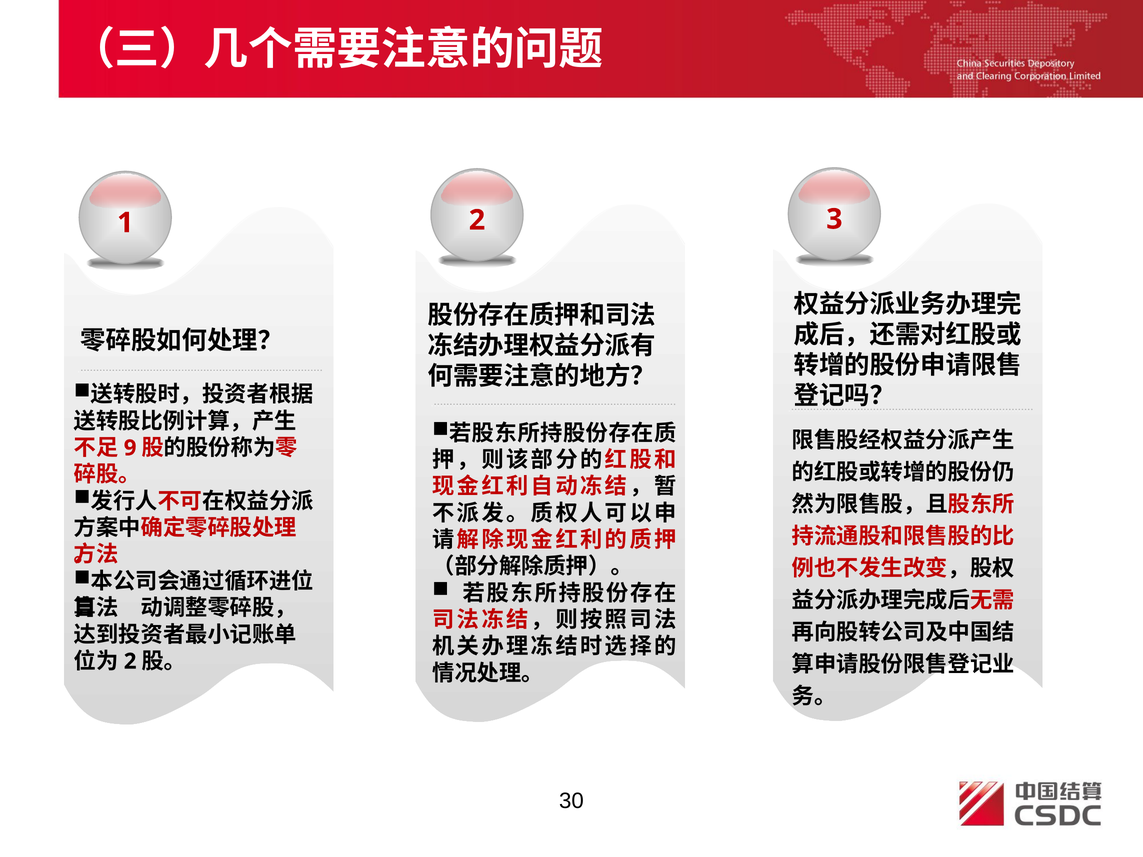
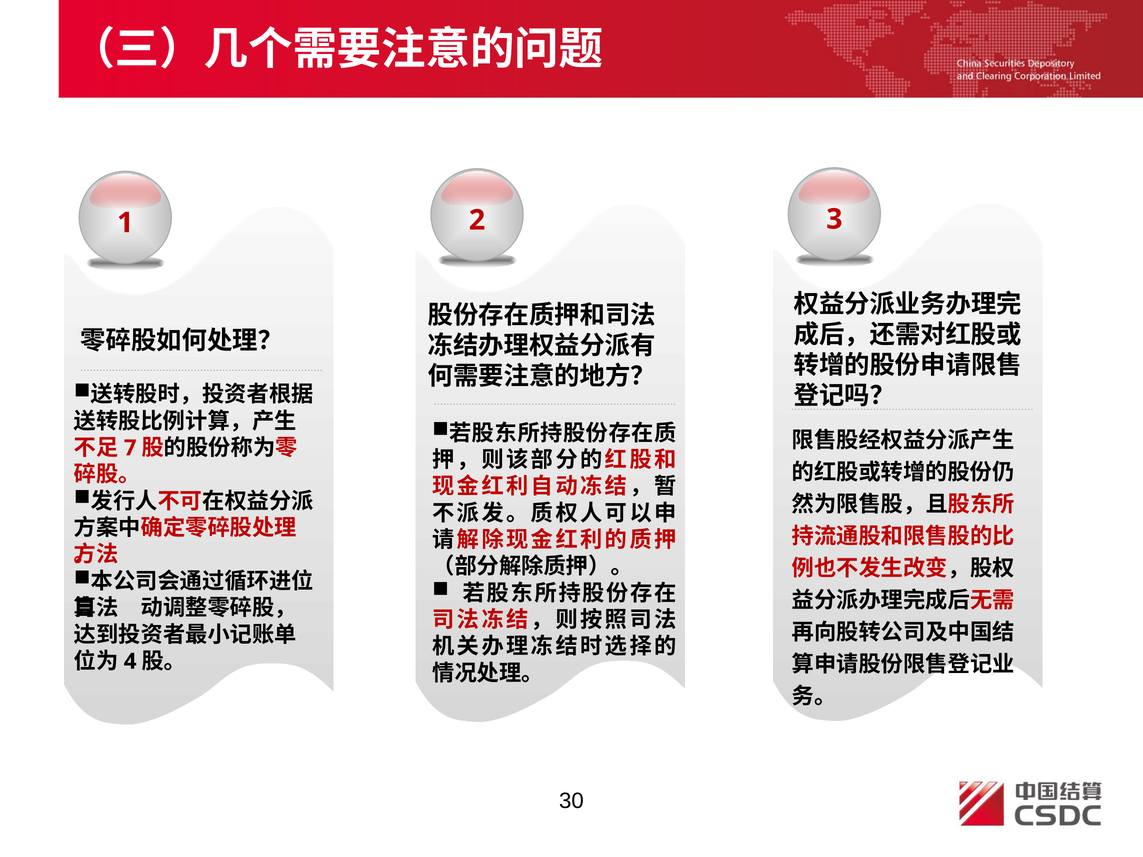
9: 9 -> 7 (130, 448)
2: 2 -> 4 (130, 662)
